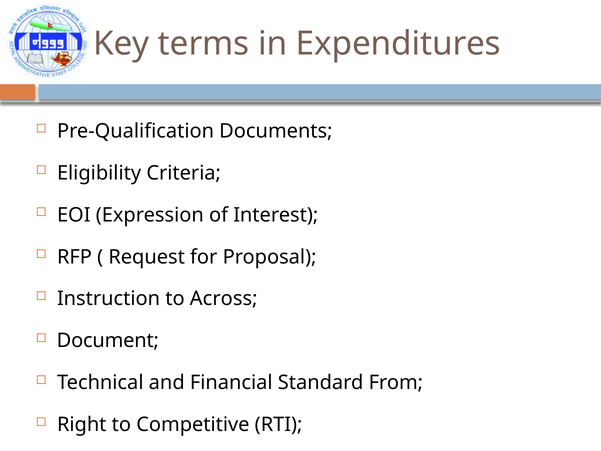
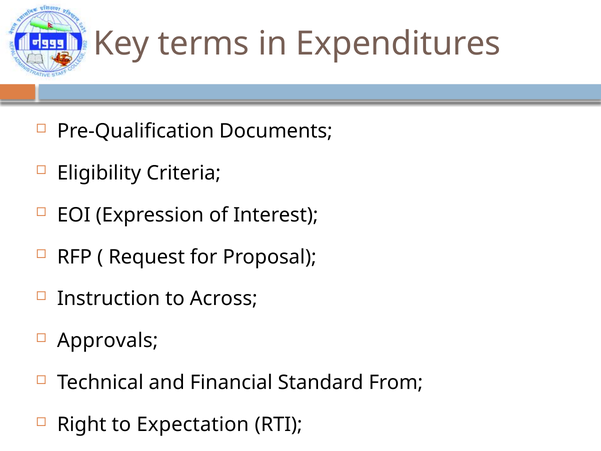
Document: Document -> Approvals (108, 341)
Competitive: Competitive -> Expectation (193, 424)
